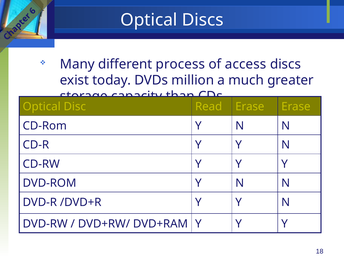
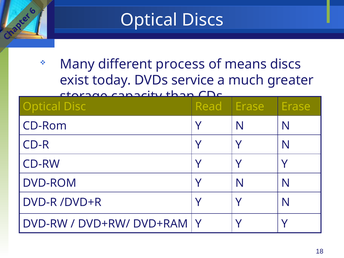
access: access -> means (246, 64)
million: million -> service (193, 80)
